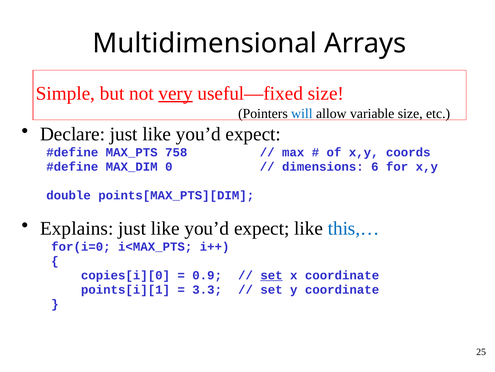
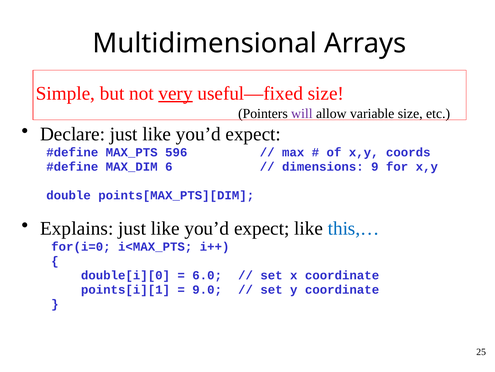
will colour: blue -> purple (302, 113)
758: 758 -> 596 (176, 152)
0: 0 -> 6 (169, 166)
6: 6 -> 9 (375, 166)
copies[i][0: copies[i][0 -> double[i][0 (125, 275)
0.9: 0.9 -> 6.0 (207, 275)
set underline: present -> none (272, 275)
3.3: 3.3 -> 9.0 (207, 289)
